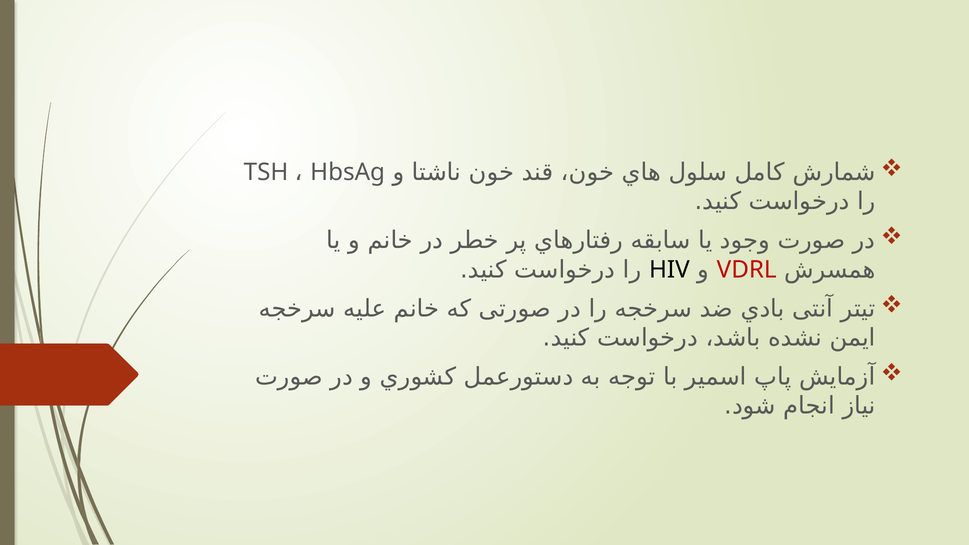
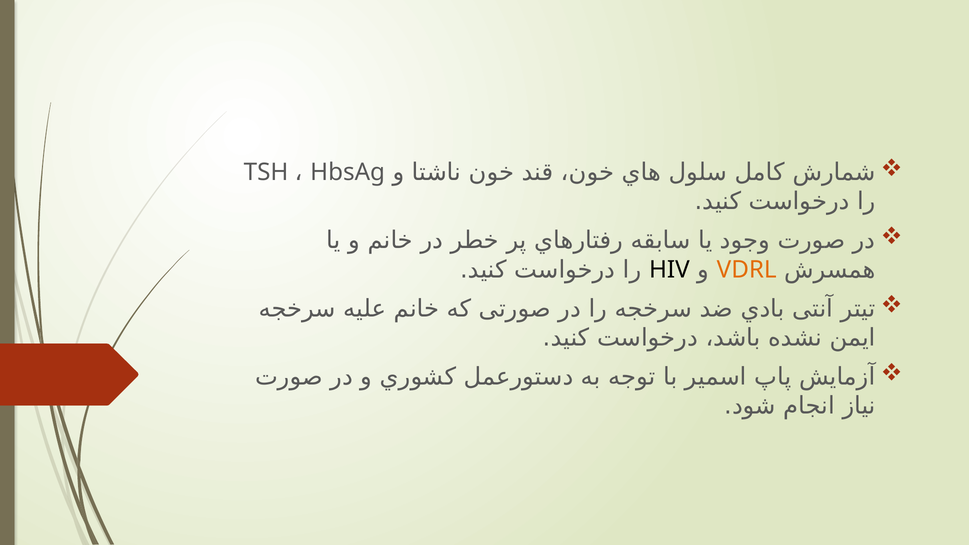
VDRL colour: red -> orange (747, 270)
